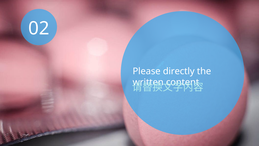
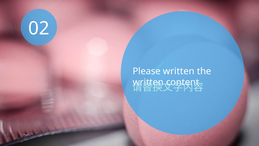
Please directly: directly -> written (179, 71)
